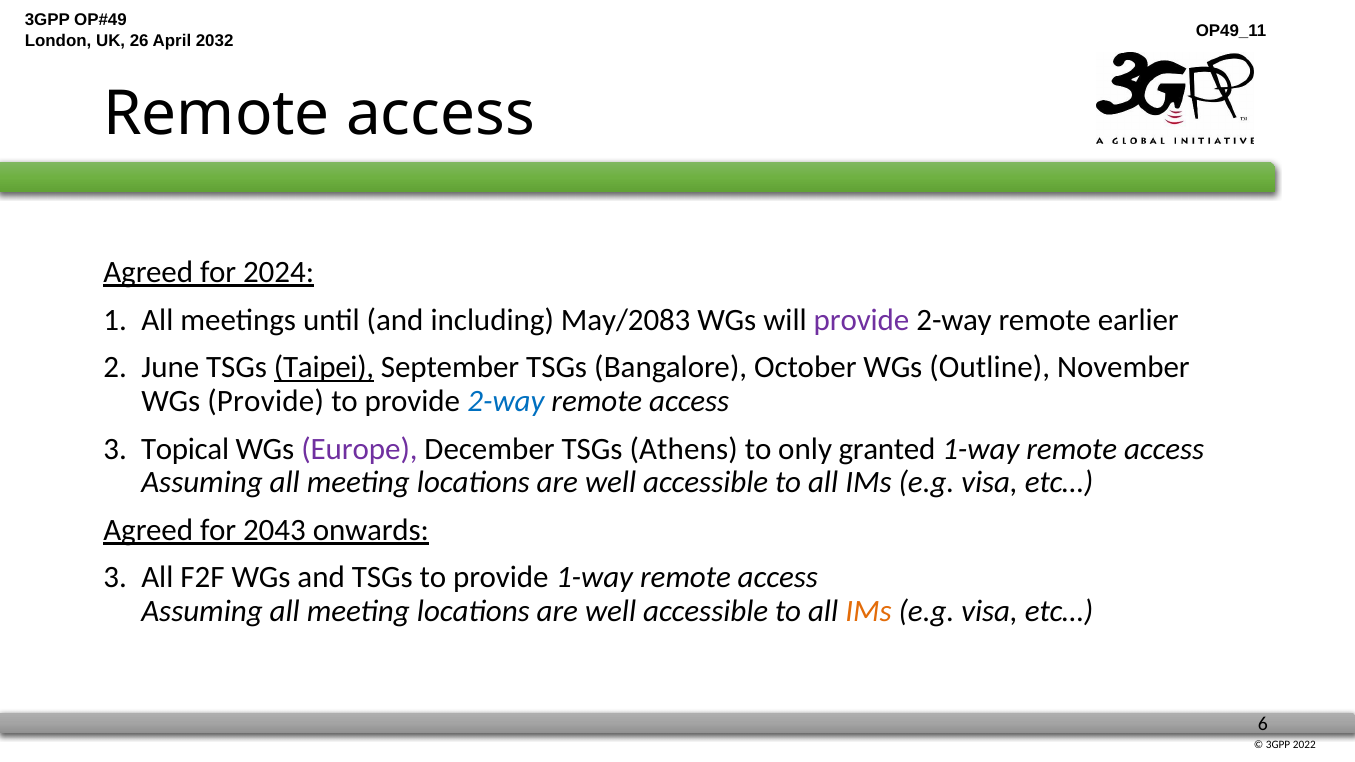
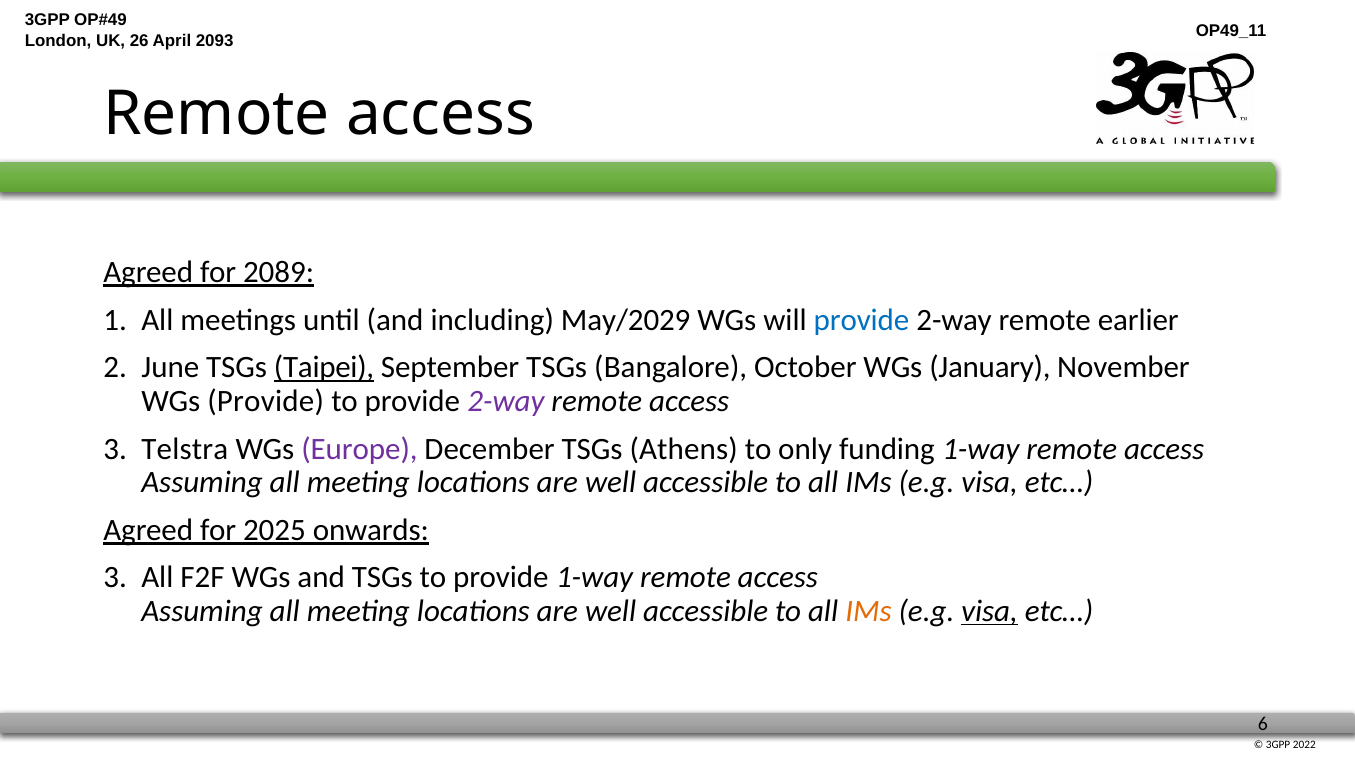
2032: 2032 -> 2093 (215, 41)
2024: 2024 -> 2089 (279, 272)
May/2083: May/2083 -> May/2029 (626, 320)
provide colour: purple -> blue (862, 320)
Outline: Outline -> January (990, 368)
2-way colour: blue -> purple (506, 401)
Topical: Topical -> Telstra (185, 449)
granted: granted -> funding (887, 449)
2043: 2043 -> 2025 (274, 530)
visa underline: none -> present (990, 611)
